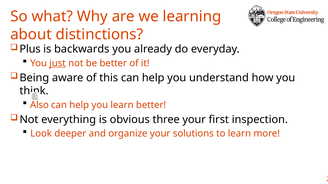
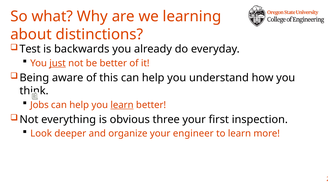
Plus: Plus -> Test (30, 49)
Also: Also -> Jobs (39, 105)
learn underline: none -> present (122, 105)
solutions: solutions -> engineer (193, 134)
